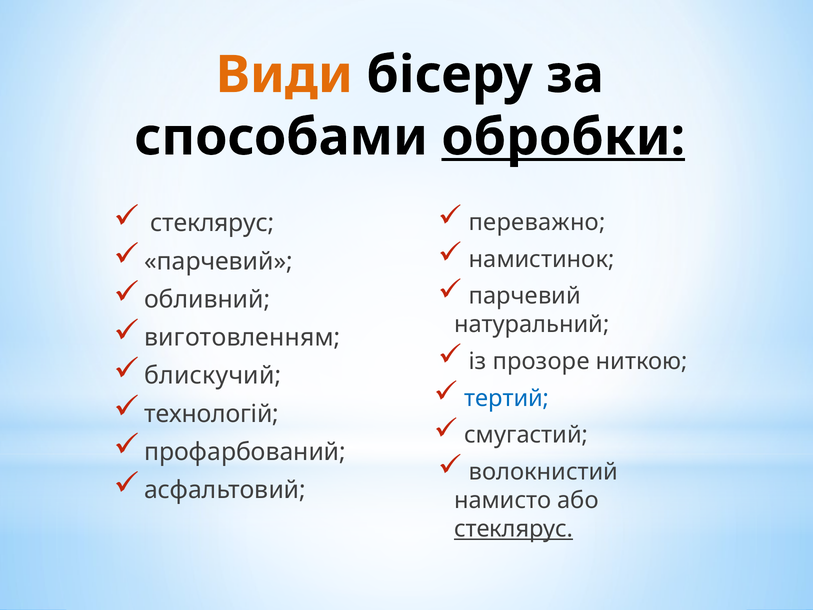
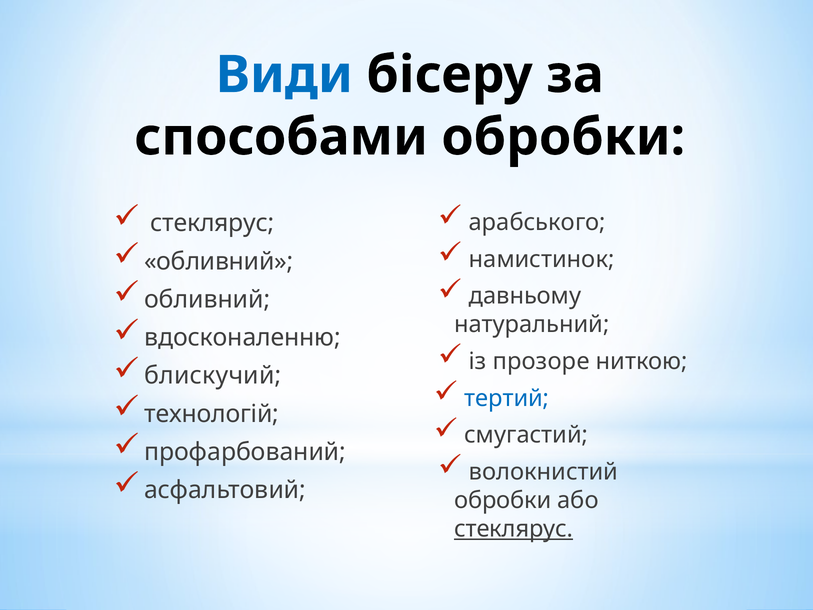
Види colour: orange -> blue (284, 75)
обробки underline: present -> none (563, 137)
переважно: переважно -> арабського (537, 222)
парчевий: парчевий -> обливний (219, 261)
парчевий: парчевий -> давньому (525, 296)
виготовленням: виготовленням -> вдосконаленню (242, 337)
намисто: намисто -> обробки (503, 500)
